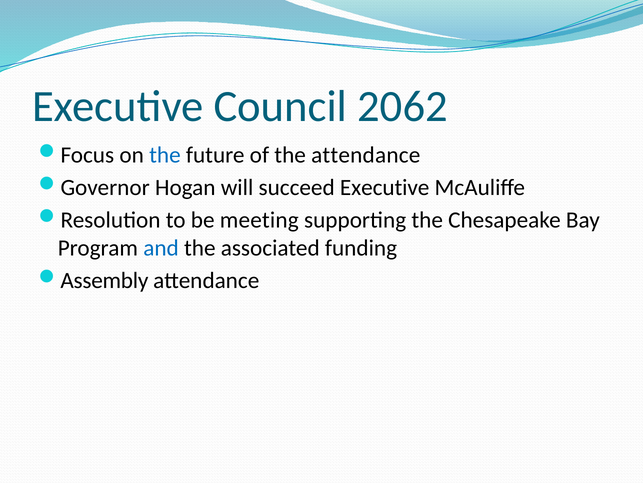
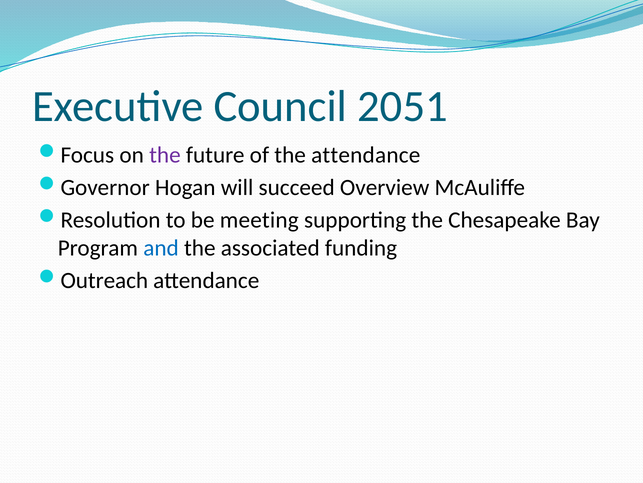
2062: 2062 -> 2051 (403, 106)
the colour: blue -> purple (165, 155)
succeed Executive: Executive -> Overview (385, 187)
Assembly: Assembly -> Outreach (104, 280)
